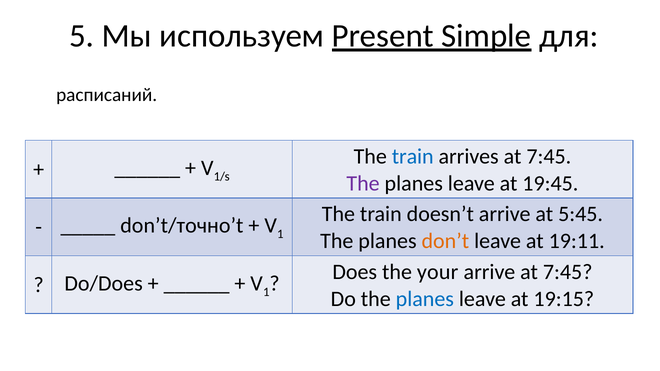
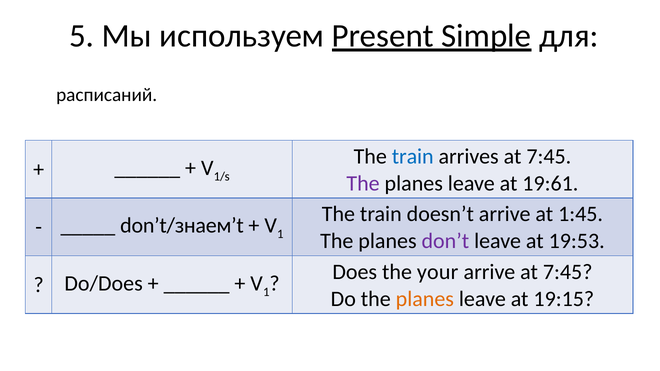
19:45: 19:45 -> 19:61 (550, 183)
5:45: 5:45 -> 1:45 (581, 214)
don’t/точно’t: don’t/точно’t -> don’t/знаем’t (182, 226)
don’t colour: orange -> purple (445, 241)
19:11: 19:11 -> 19:53 (577, 241)
planes colour: blue -> orange (425, 299)
